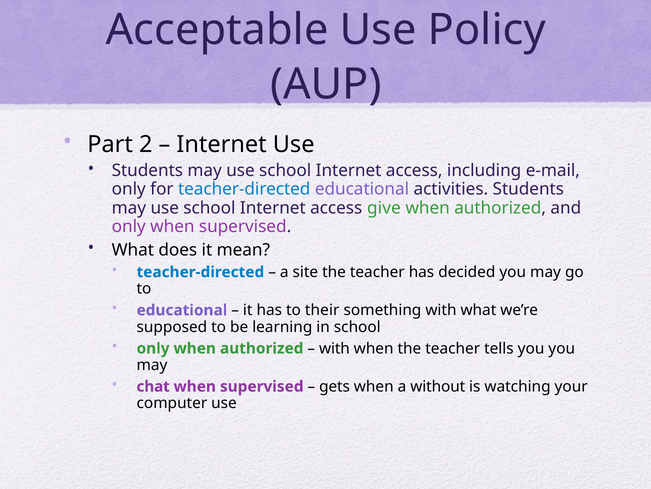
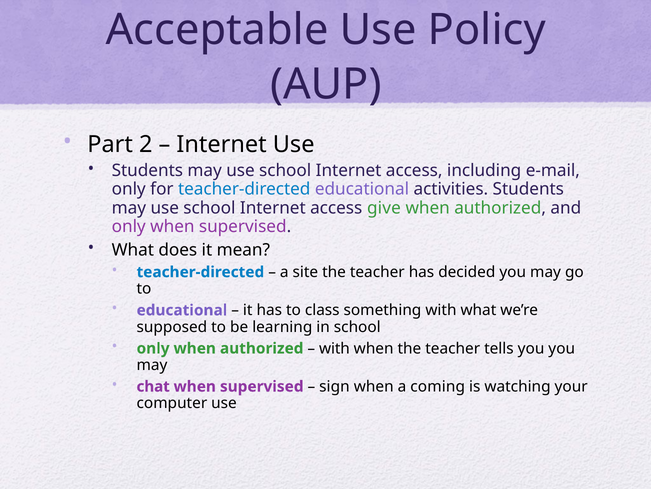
their: their -> class (322, 310)
gets: gets -> sign (334, 386)
without: without -> coming (438, 386)
